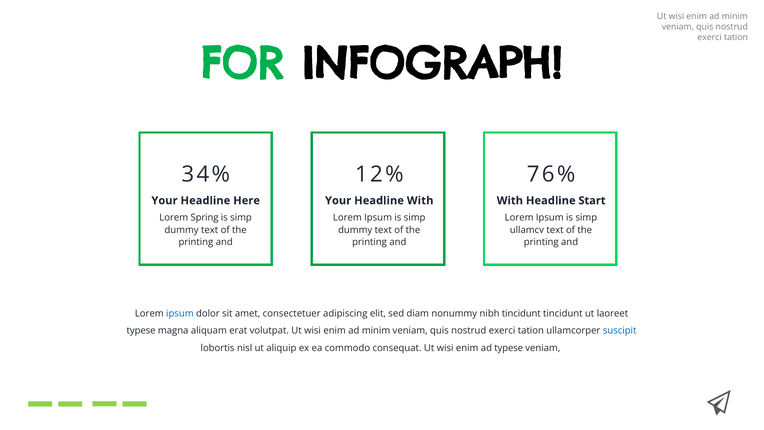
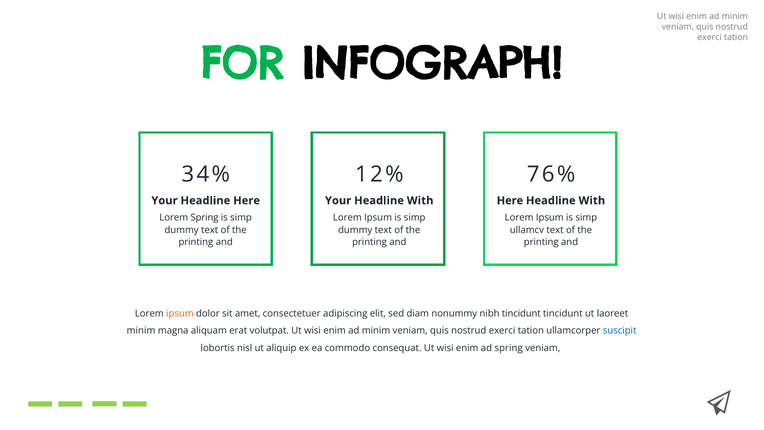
With: With -> Here (510, 200)
Start: Start -> With (592, 200)
ipsum colour: blue -> orange (180, 313)
typese: typese -> minim (141, 331)
ad typese: typese -> spring (509, 348)
